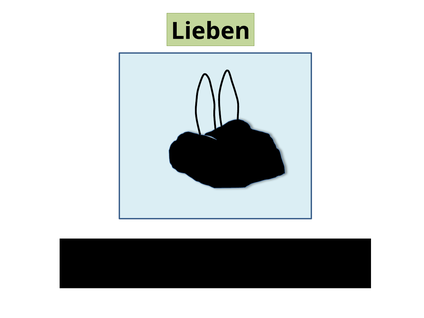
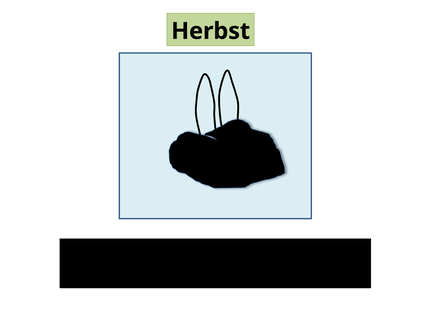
Lieben: Lieben -> Herbst (211, 31)
